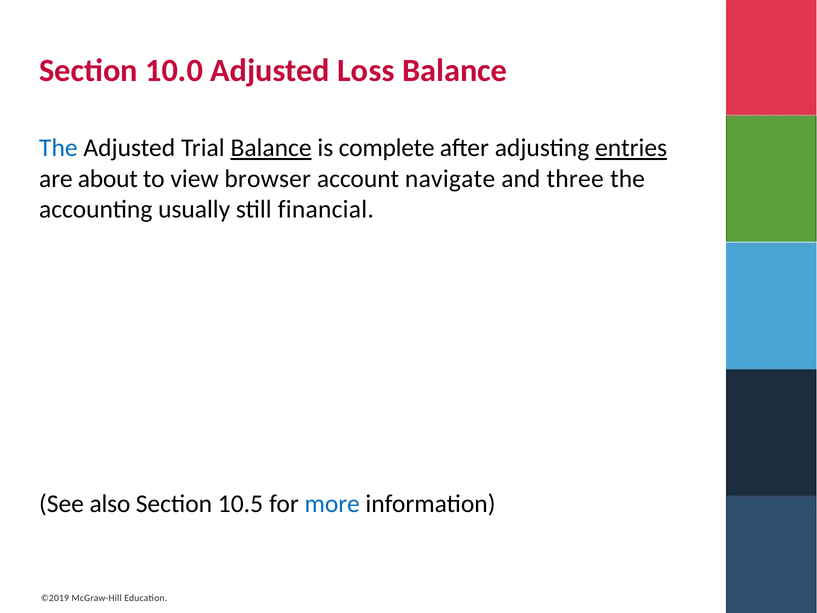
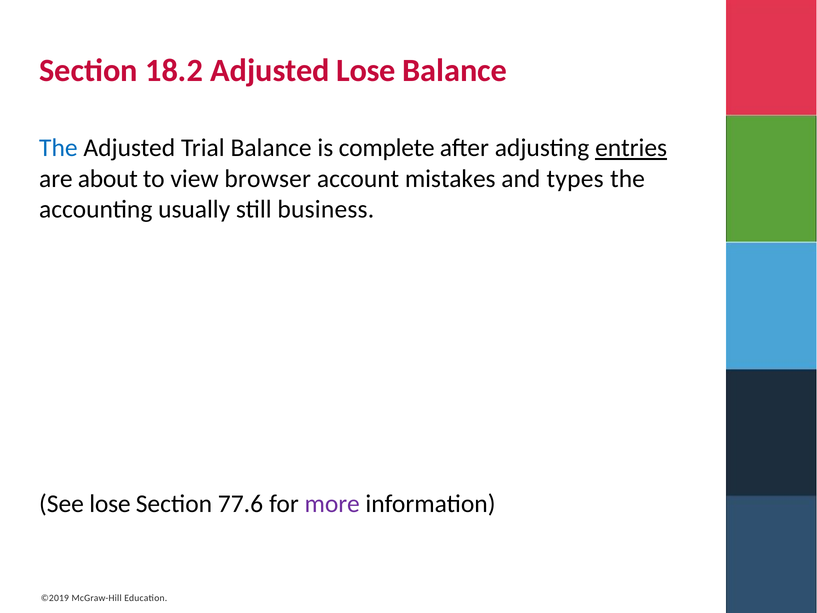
10.0: 10.0 -> 18.2 (174, 70)
Adjusted Loss: Loss -> Lose (366, 70)
Balance underline: present -> none (271, 148)
navigate: navigate -> mistakes (450, 179)
three: three -> types (575, 179)
financial: financial -> business (326, 209)
See also: also -> lose (110, 503)
10.5: 10.5 -> 77.6 (240, 503)
more colour: blue -> purple (332, 503)
